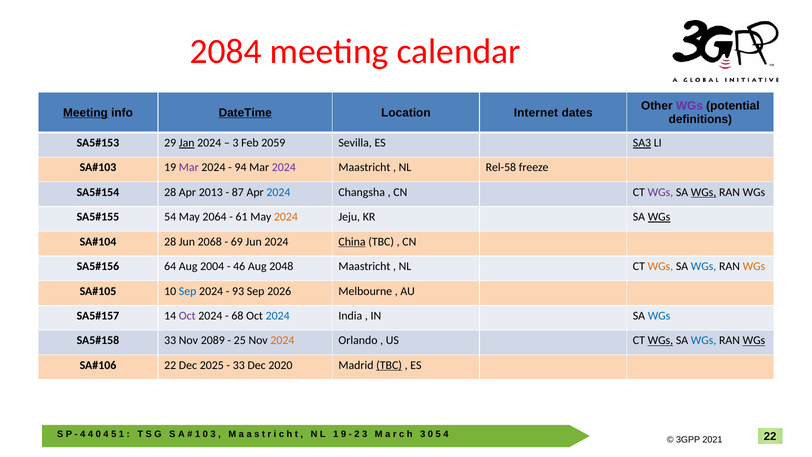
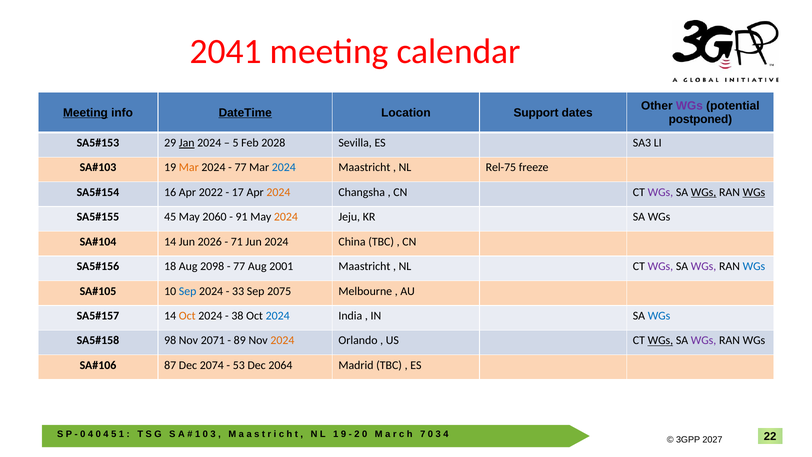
2084: 2084 -> 2041 (226, 51)
Internet: Internet -> Support (536, 113)
definitions: definitions -> postponed (700, 119)
3: 3 -> 5 (236, 143)
2059: 2059 -> 2028 (273, 143)
SA3 underline: present -> none (642, 143)
Mar colour: purple -> orange (189, 167)
94: 94 -> 77 (241, 167)
2024 colour: purple -> blue (284, 167)
Rel-58: Rel-58 -> Rel-75 (501, 167)
28: 28 -> 16 (170, 192)
2013: 2013 -> 2022 (211, 192)
87: 87 -> 17 (238, 192)
2024 colour: blue -> orange (278, 192)
WGs underline: none -> present (754, 192)
54: 54 -> 45 (170, 217)
2064: 2064 -> 2060 (215, 217)
61: 61 -> 91 (242, 217)
WGs underline: present -> none (659, 217)
28: 28 -> 14 (170, 242)
2068: 2068 -> 2026 (210, 242)
69: 69 -> 71 (237, 242)
China underline: present -> none (352, 242)
64: 64 -> 18 (170, 266)
2004: 2004 -> 2098 (212, 266)
46: 46 -> 77 (239, 266)
2048: 2048 -> 2001 (281, 266)
WGs colour: orange -> purple (660, 266)
WGs colour: blue -> purple (704, 266)
WGs colour: orange -> blue (754, 266)
93: 93 -> 33 (238, 291)
2026: 2026 -> 2075 (279, 291)
Oct colour: purple -> orange (187, 316)
68: 68 -> 38 (237, 316)
33: 33 -> 98 (170, 340)
2089: 2089 -> 2071 (213, 340)
25: 25 -> 89 (240, 340)
WGs colour: blue -> purple (704, 340)
WGs underline: present -> none (754, 340)
22: 22 -> 87 (170, 365)
2025: 2025 -> 2074 (212, 365)
33: 33 -> 53 (239, 365)
2020: 2020 -> 2064 (280, 365)
TBC underline: present -> none (389, 365)
4: 4 -> 0 (83, 434)
2 3: 3 -> 0 (365, 434)
3: 3 -> 7 (423, 434)
5: 5 -> 3 (438, 434)
2021: 2021 -> 2027 (712, 439)
